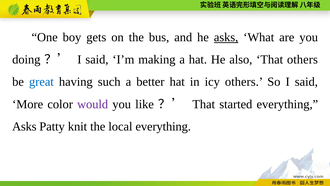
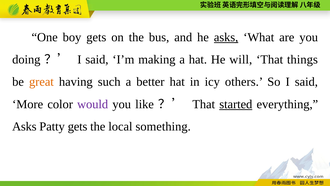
also: also -> will (241, 59)
That others: others -> things (302, 59)
great colour: blue -> orange (41, 82)
started underline: none -> present (236, 104)
Patty knit: knit -> gets (78, 126)
local everything: everything -> something (163, 126)
